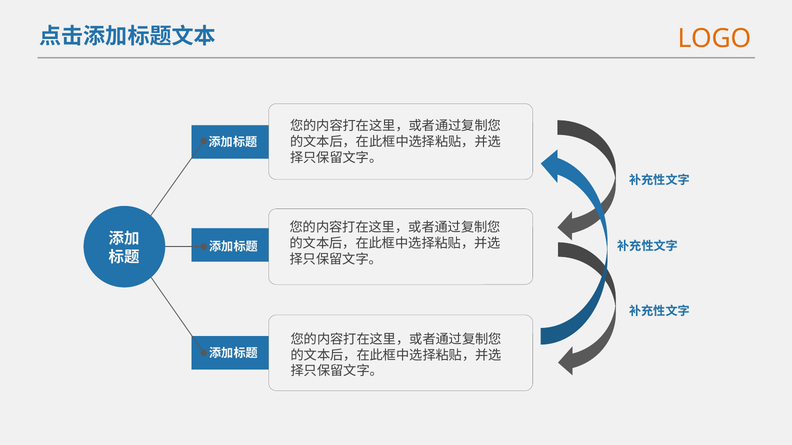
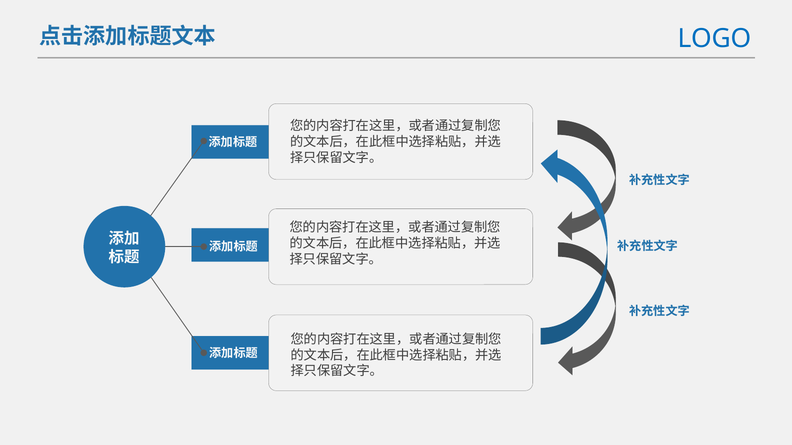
LOGO colour: orange -> blue (715, 38)
